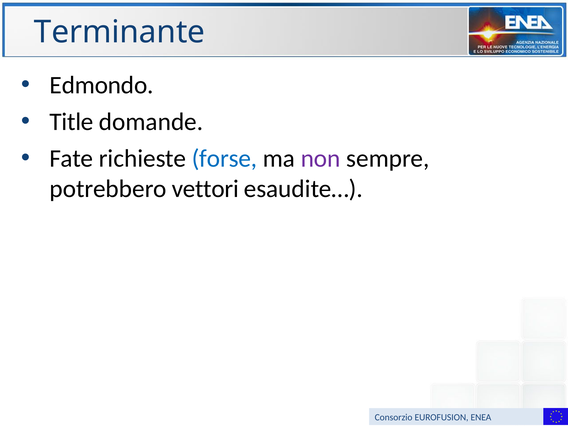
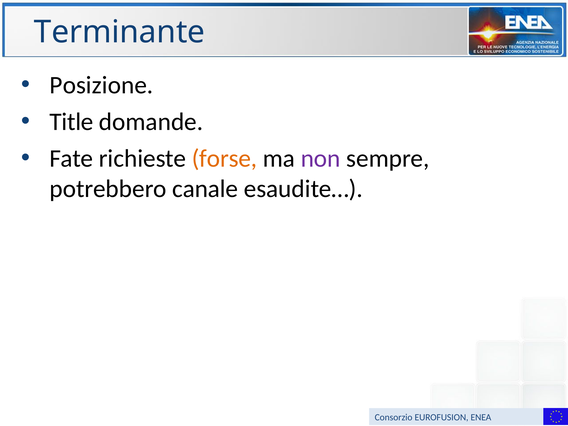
Edmondo: Edmondo -> Posizione (101, 85)
forse colour: blue -> orange (224, 158)
vettori: vettori -> canale (205, 189)
